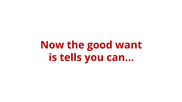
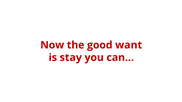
tells: tells -> stay (71, 58)
